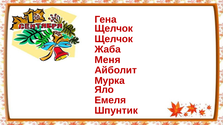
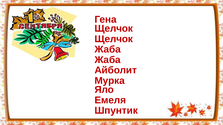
Меня: Меня -> Жаба (108, 60)
